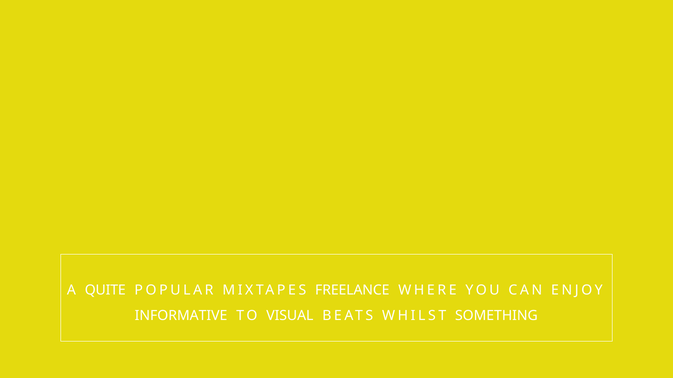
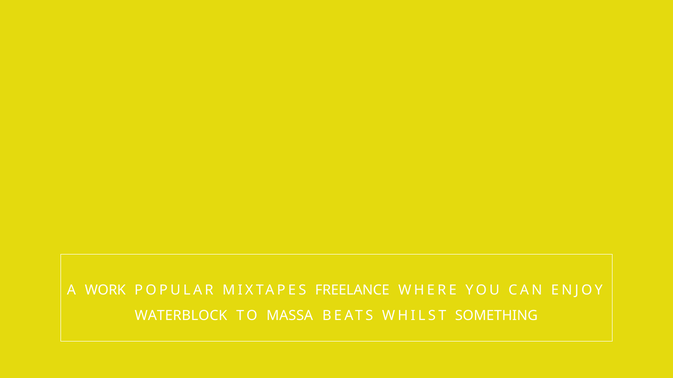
QUITE: QUITE -> WORK (105, 291)
INFORMATIVE: INFORMATIVE -> WATERBLOCK (181, 316)
VISUAL: VISUAL -> MASSA (290, 316)
